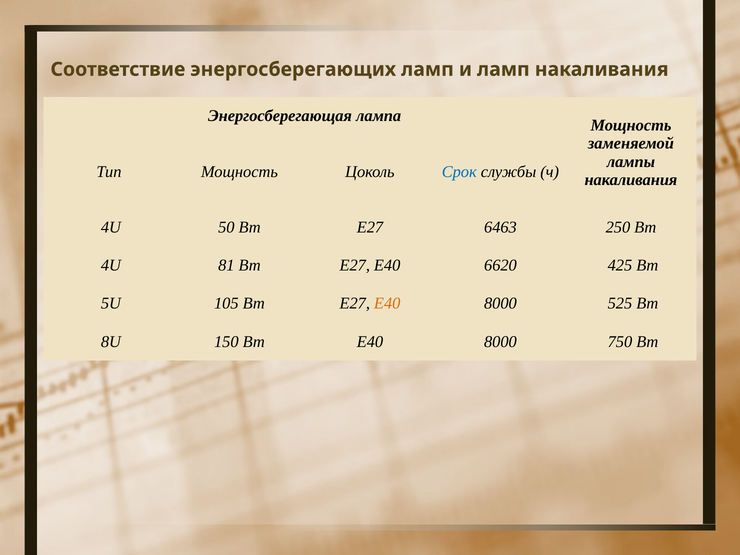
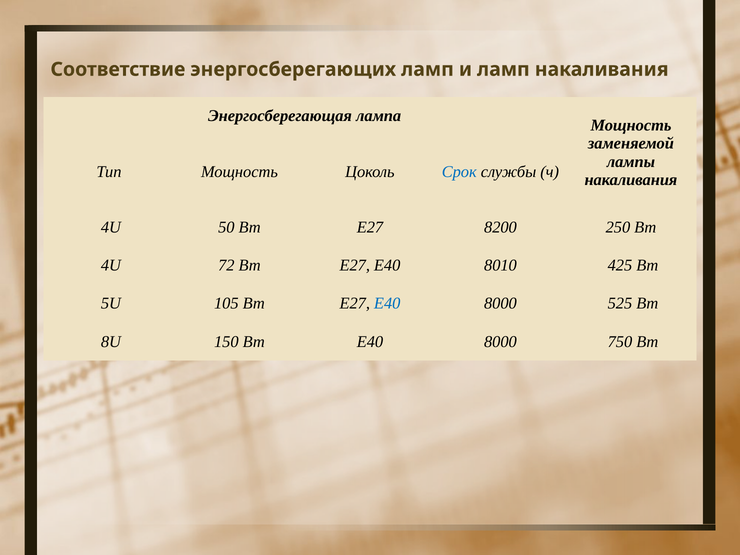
6463: 6463 -> 8200 (500, 227)
81: 81 -> 72 (226, 265)
6620: 6620 -> 8010 (500, 265)
E40 colour: orange -> blue (387, 304)
